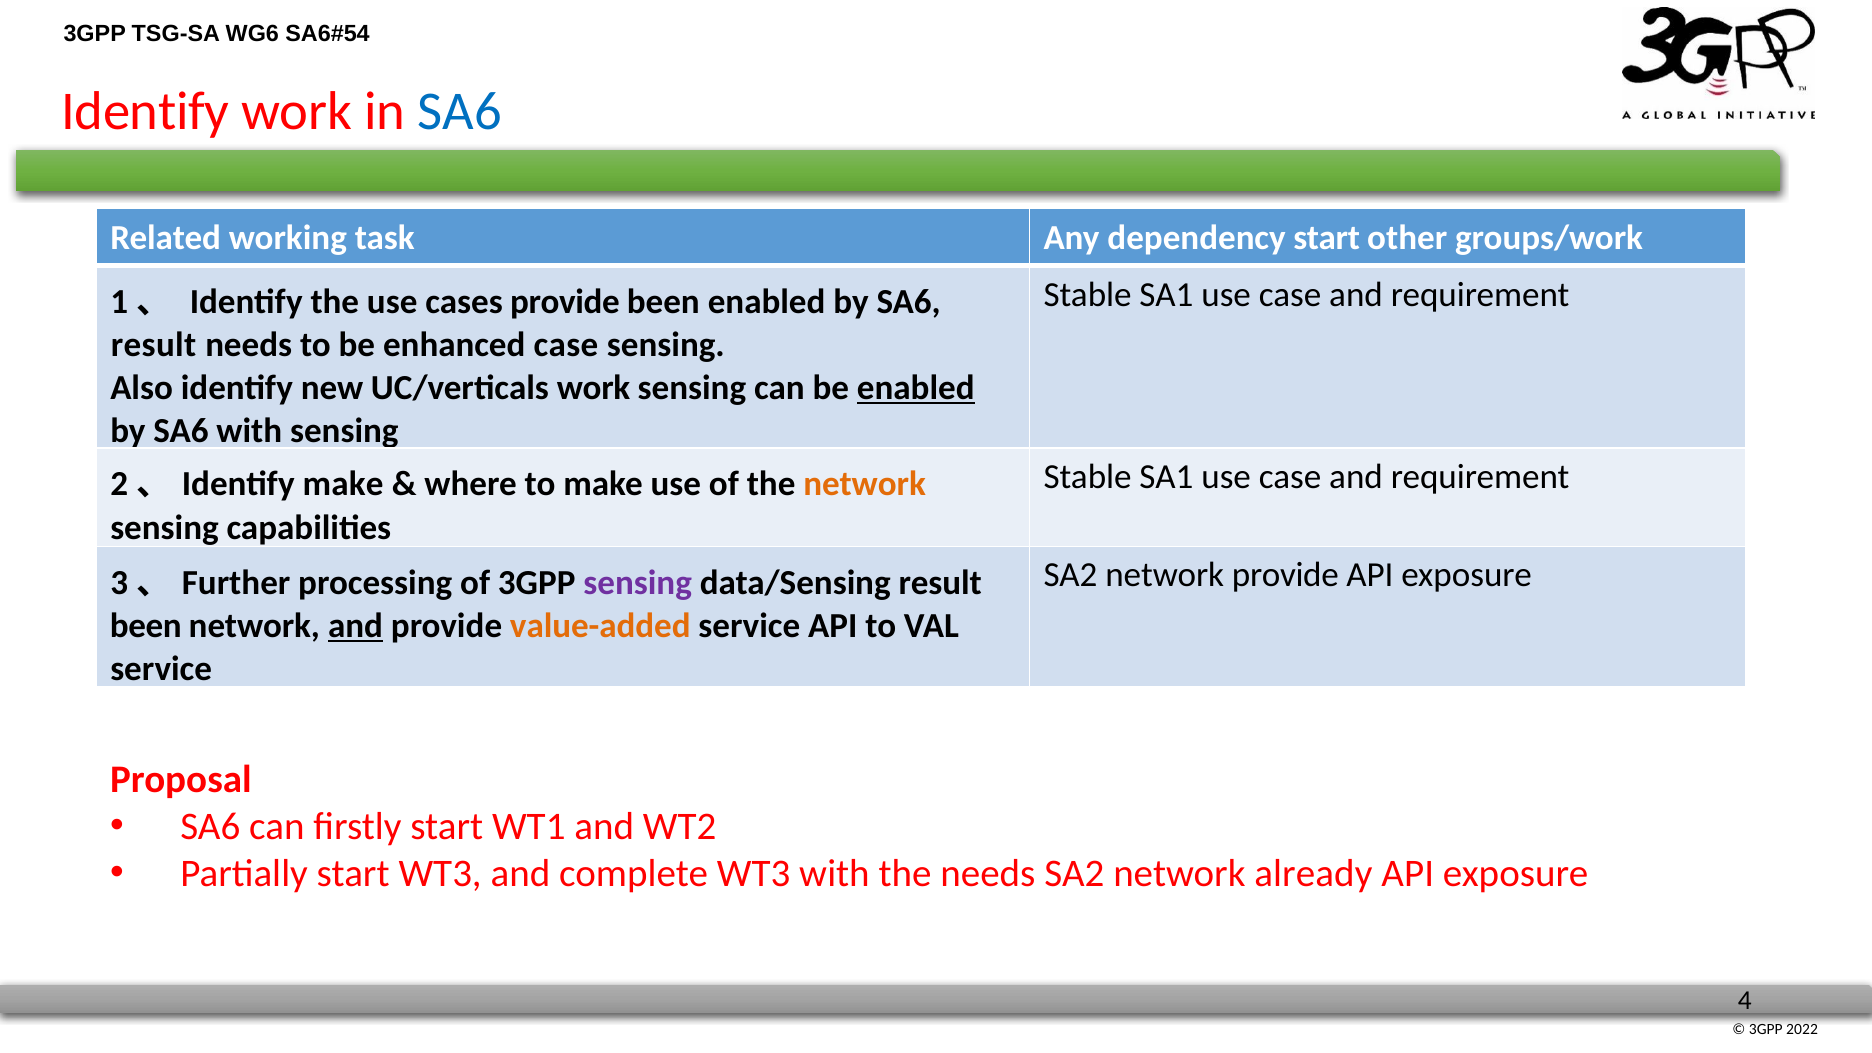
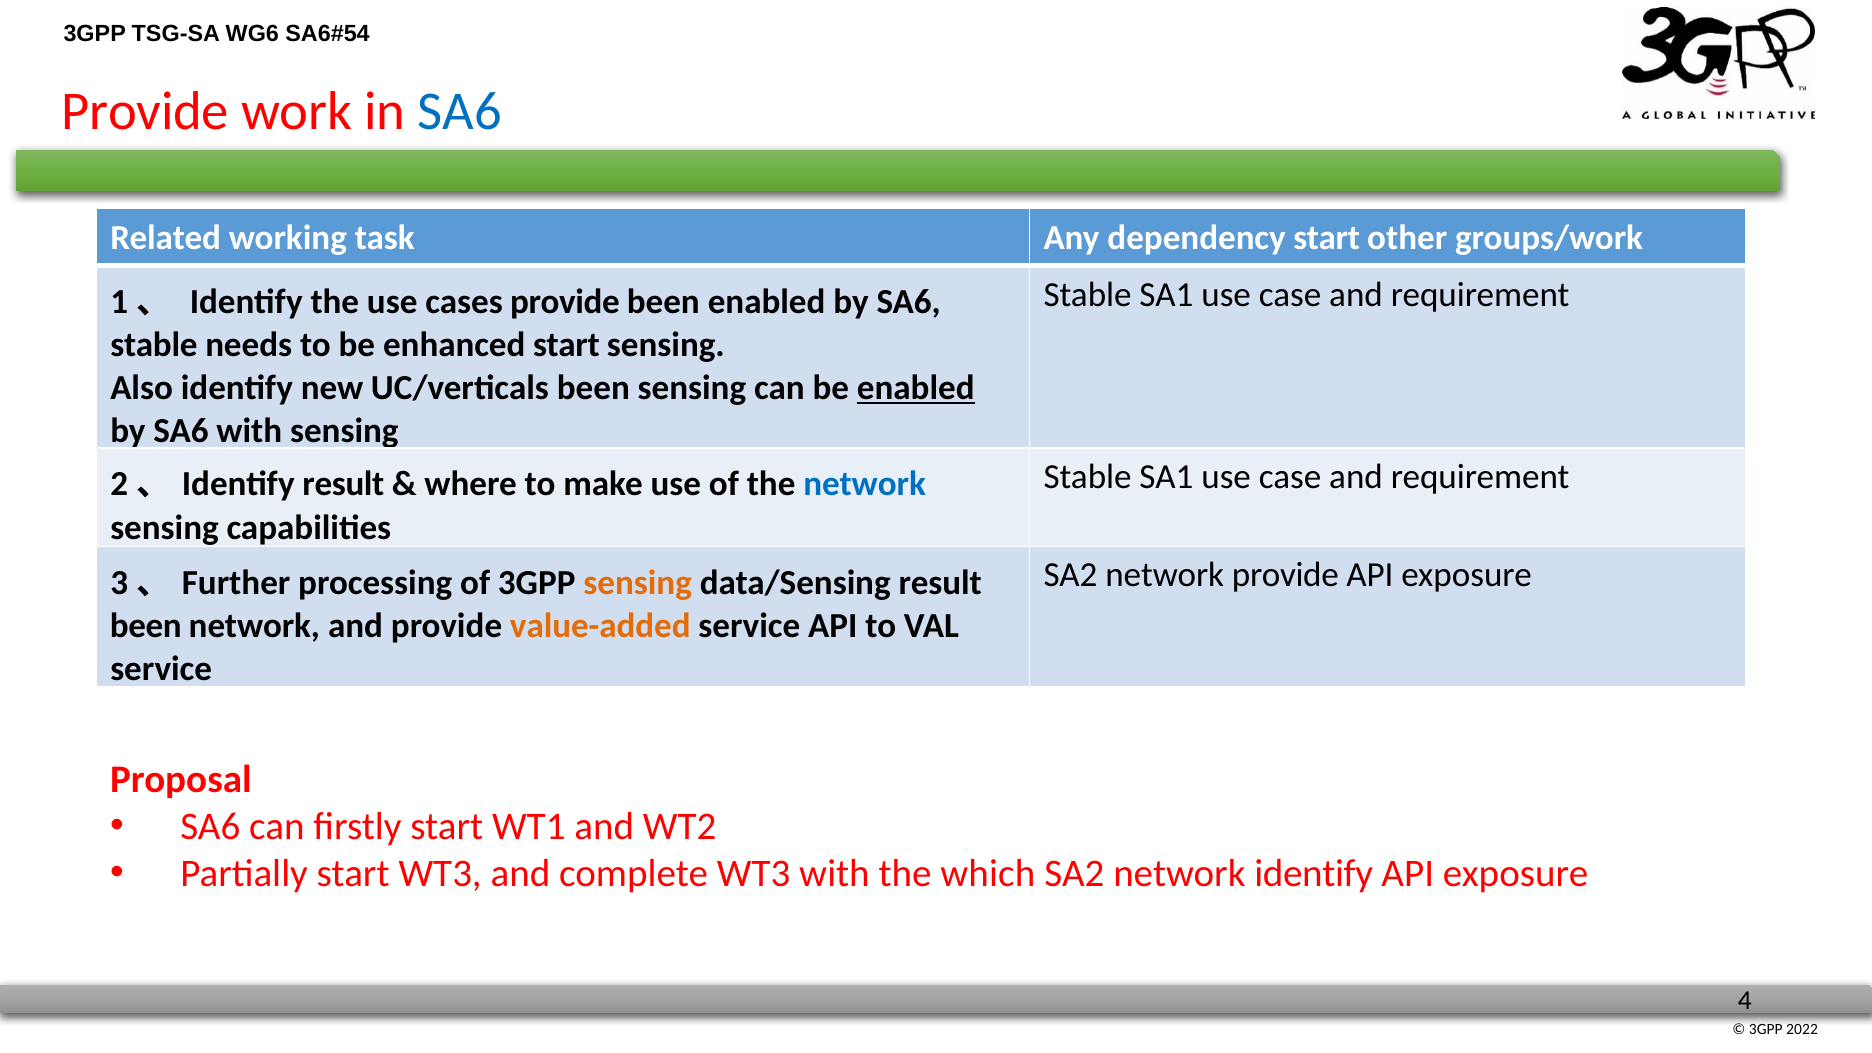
Identify: Identify -> Provide (145, 112)
result: result -> stable (154, 345)
enhanced case: case -> start (566, 345)
UC/verticals work: work -> been (593, 388)
Identify make: make -> result (343, 484)
network colour: orange -> blue (865, 484)
sensing colour: purple -> orange (638, 583)
and underline: present -> none (355, 626)
the needs: needs -> which (988, 873)
network already: already -> identify (1314, 873)
